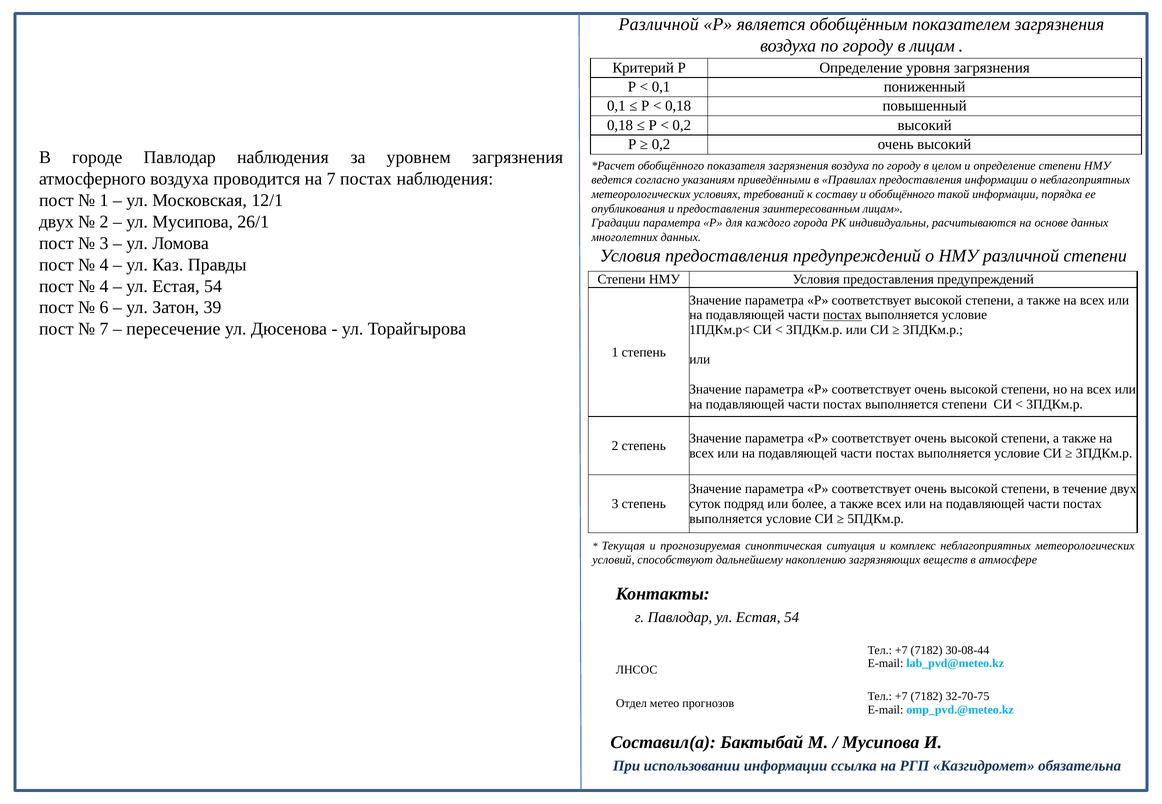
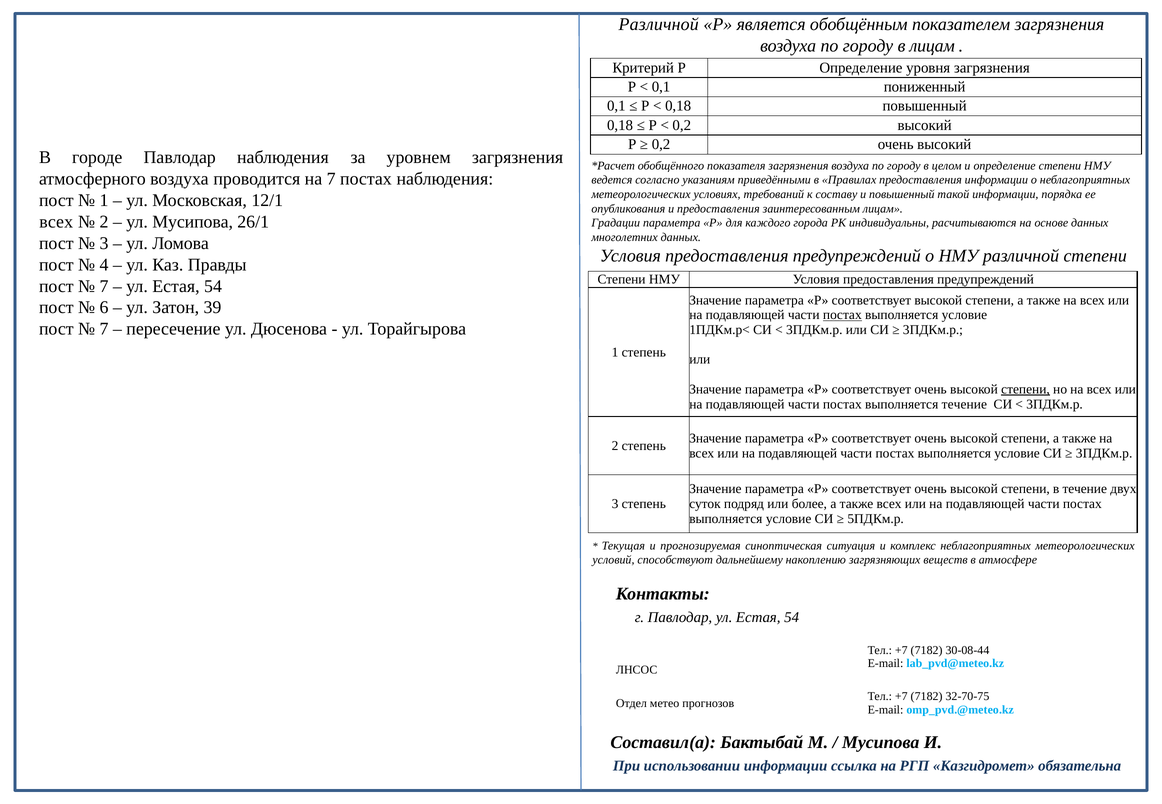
и обобщённого: обобщённого -> повышенный (902, 194)
двух: двух -> всех (56, 222)
4: 4 -> 7 (104, 286)
степени underline: none -> present (1026, 389)
выполняется степени: степени -> течение (964, 404)
